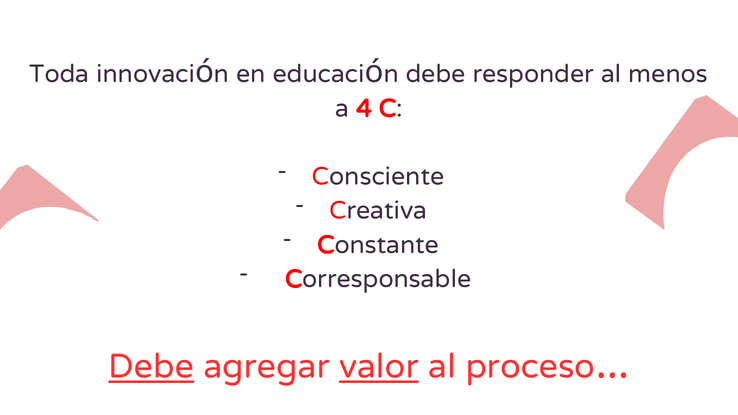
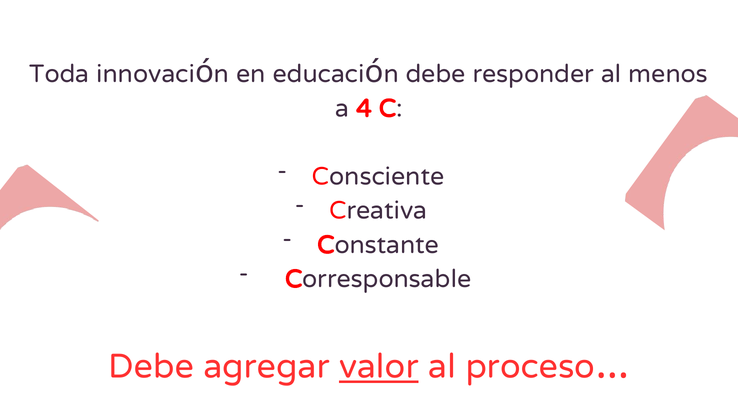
Debe underline: present -> none (151, 364)
